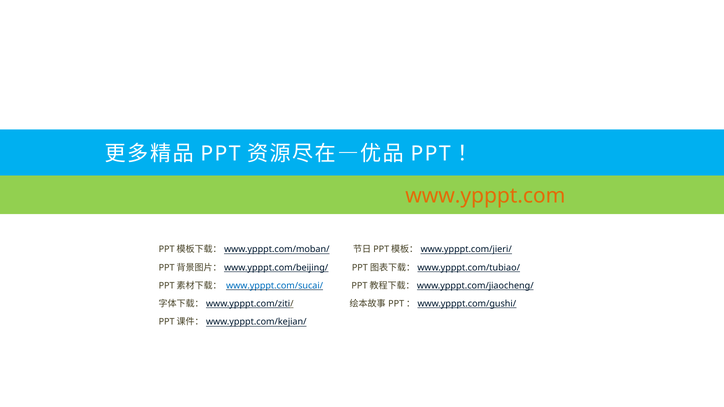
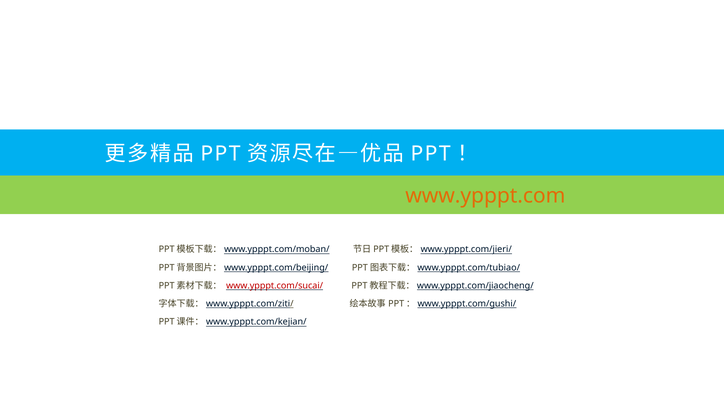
www.ypppt.com/sucai/ colour: blue -> red (275, 286)
